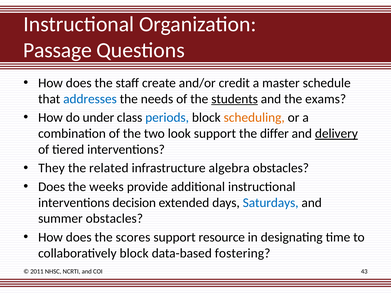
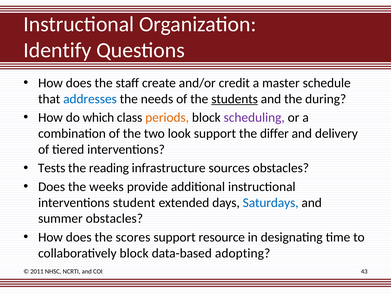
Passage: Passage -> Identify (57, 50)
exams: exams -> during (326, 99)
under: under -> which (98, 118)
periods colour: blue -> orange (167, 118)
scheduling colour: orange -> purple (254, 118)
delivery underline: present -> none (336, 134)
They: They -> Tests (52, 168)
related: related -> reading (109, 168)
algebra: algebra -> sources (229, 168)
decision: decision -> student (134, 203)
fostering: fostering -> adopting (243, 253)
